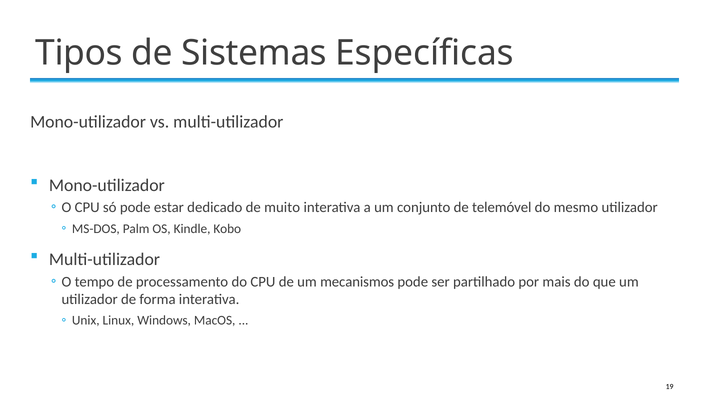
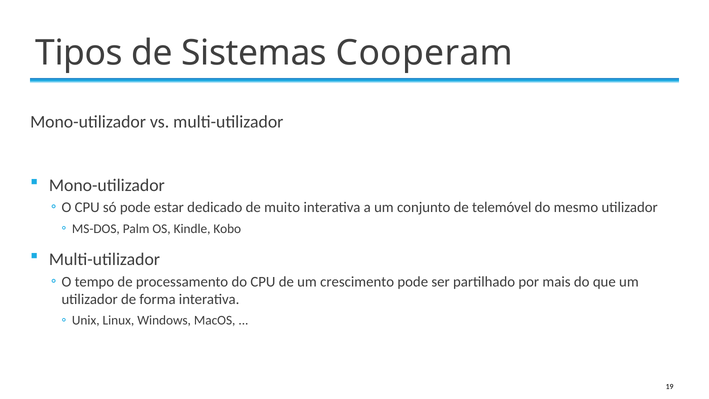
Específicas: Específicas -> Cooperam (424, 53)
mecanismos: mecanismos -> crescimento (357, 282)
